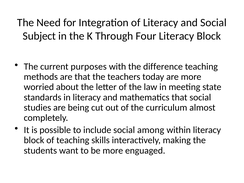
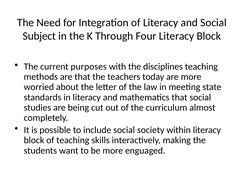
difference: difference -> disciplines (163, 67)
among: among -> society (151, 130)
